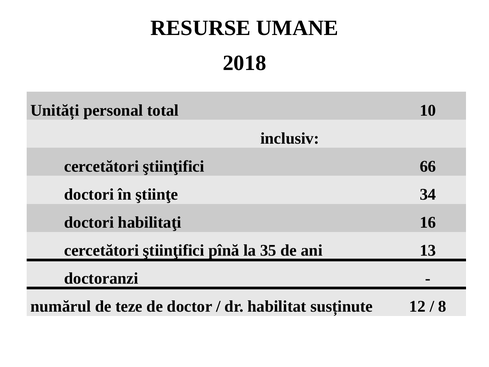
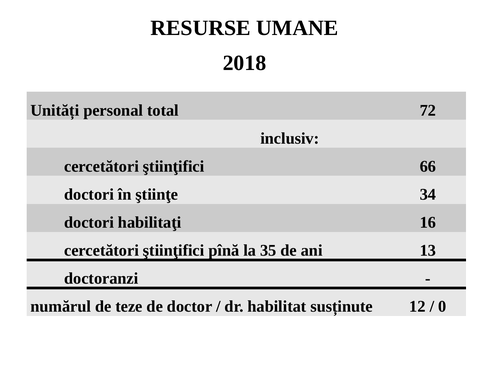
10: 10 -> 72 (428, 110)
8: 8 -> 0 (442, 306)
